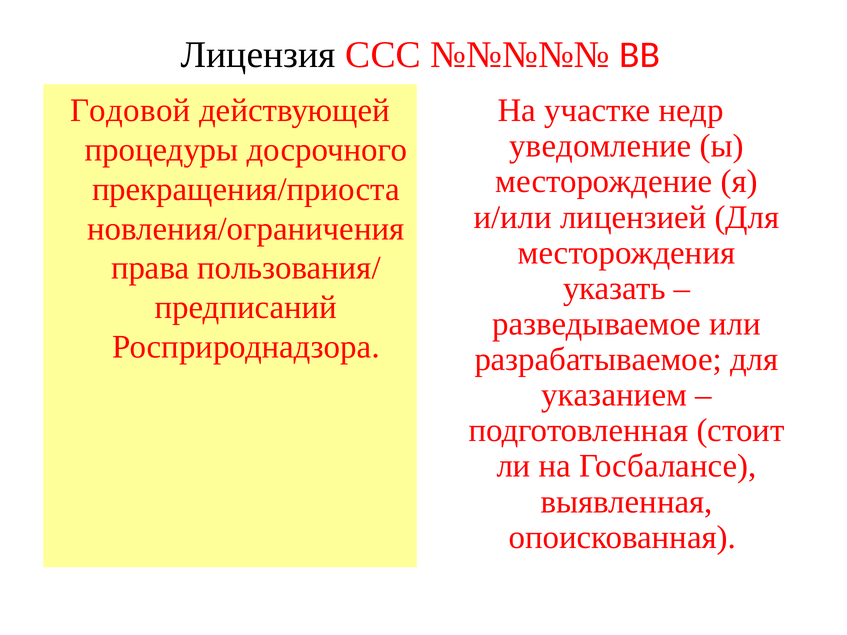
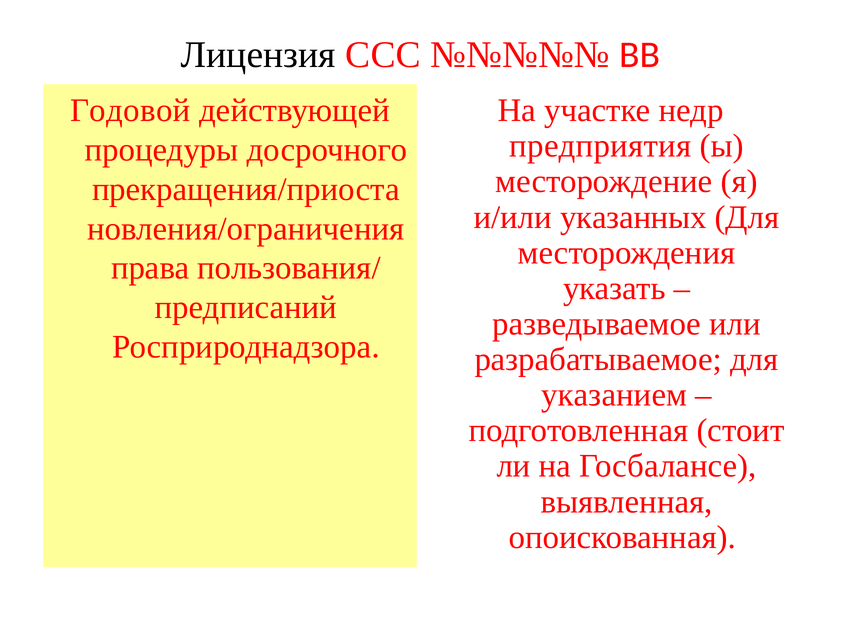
уведомление: уведомление -> предприятия (600, 146)
лицензией: лицензией -> указанных (633, 217)
